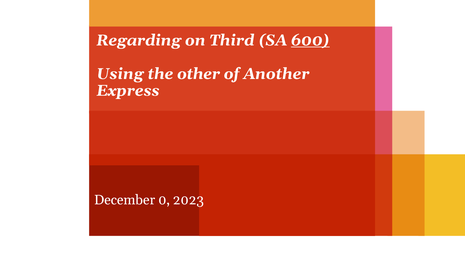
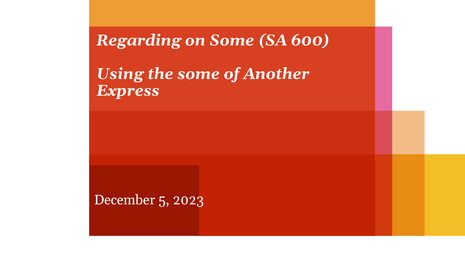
on Third: Third -> Some (232, 40)
600 underline: present -> none (310, 40)
the other: other -> some (198, 74)
0: 0 -> 5 (164, 200)
